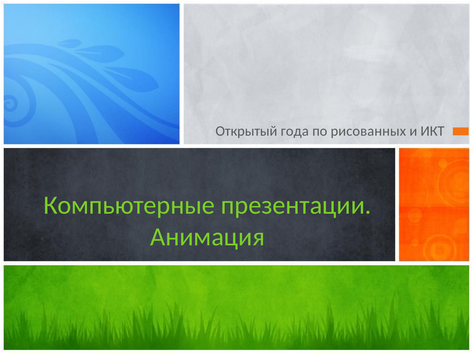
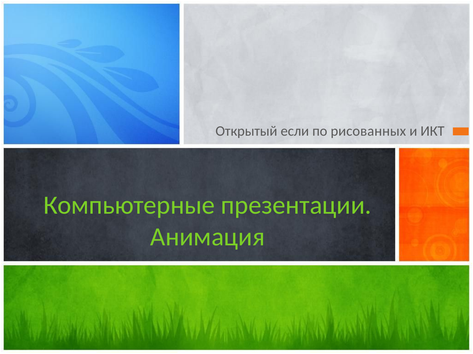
года: года -> если (295, 131)
